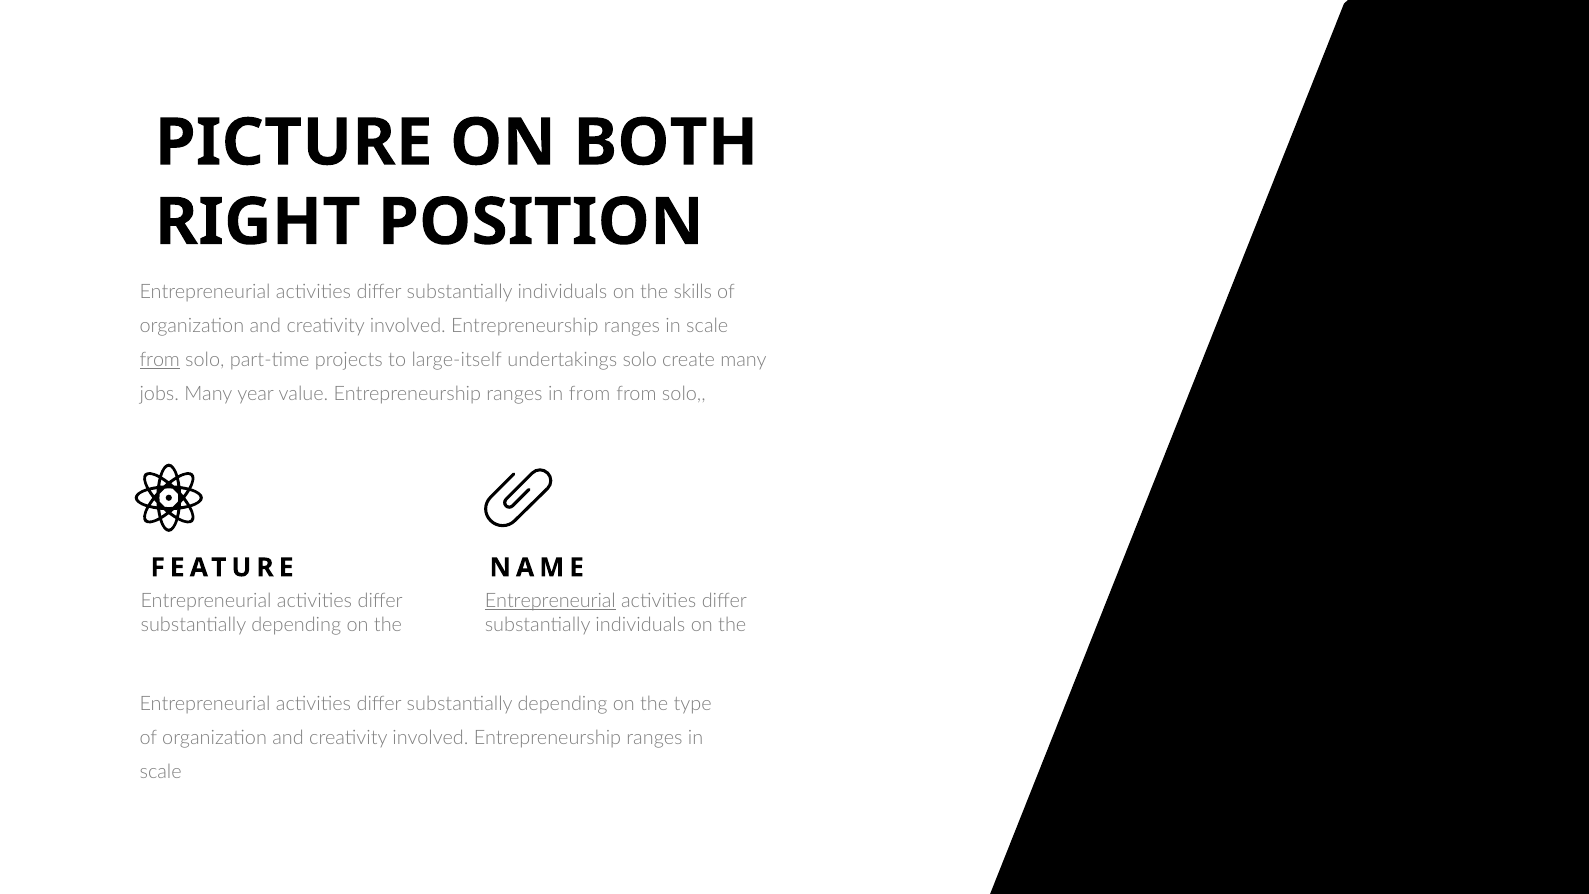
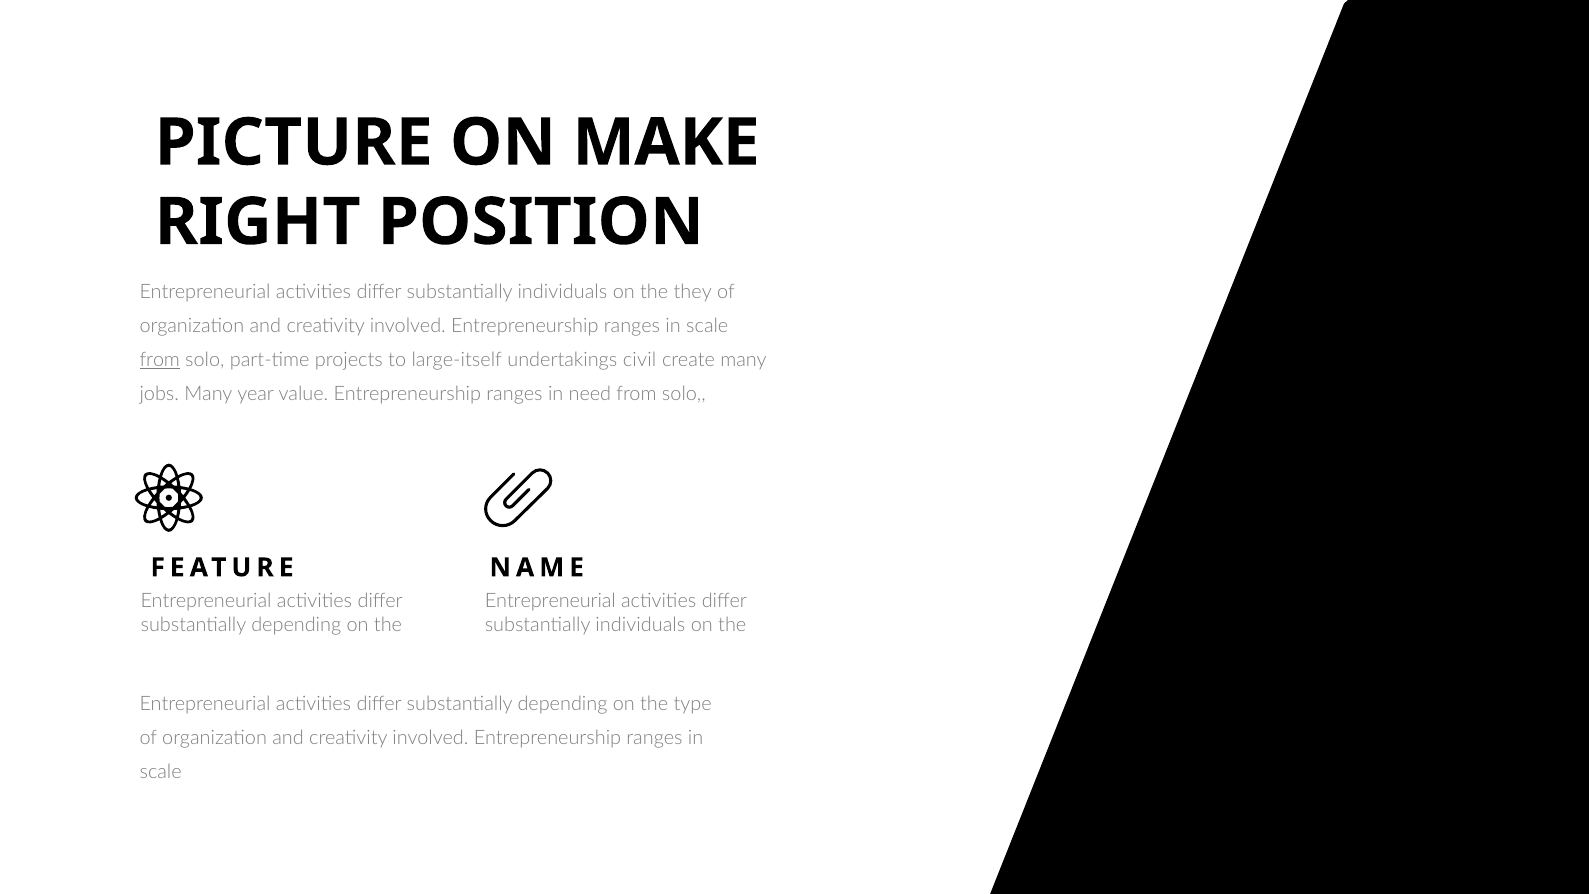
BOTH: BOTH -> MAKE (666, 143)
skills: skills -> they (693, 292)
undertakings solo: solo -> civil (640, 360)
in from: from -> need (590, 394)
Entrepreneurial underline: present -> none (550, 601)
